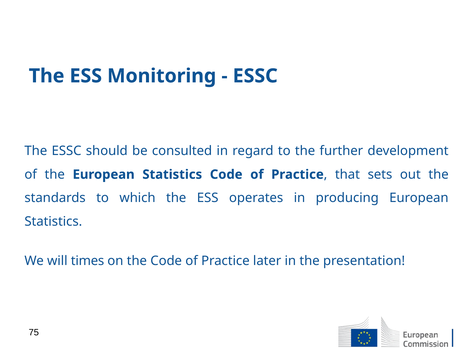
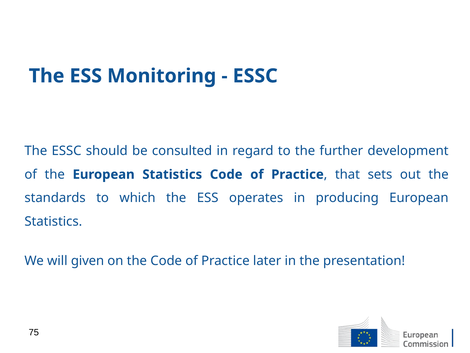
times: times -> given (88, 260)
